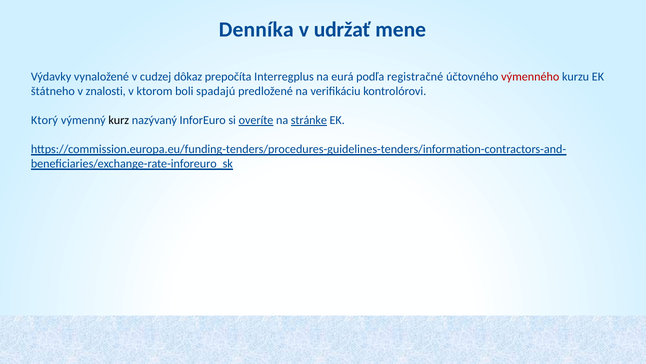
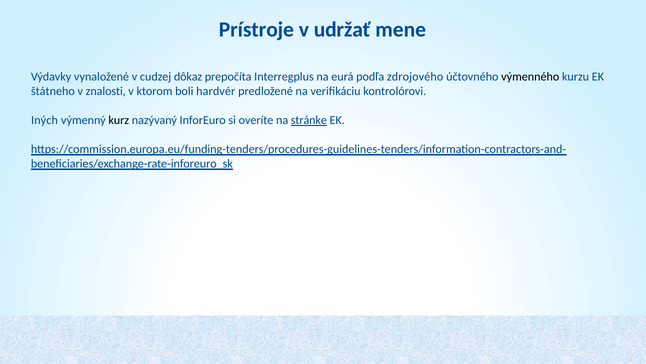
Denníka: Denníka -> Prístroje (256, 30)
registračné: registračné -> zdrojového (415, 76)
výmenného colour: red -> black (530, 76)
spadajú: spadajú -> hardvér (216, 91)
Ktorý: Ktorý -> Iných (45, 120)
overíte underline: present -> none (256, 120)
